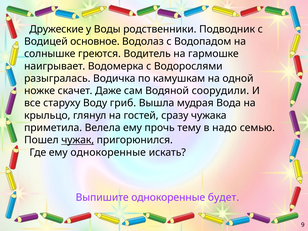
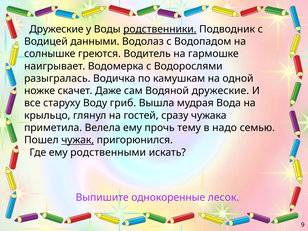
родственники underline: none -> present (160, 29)
основное: основное -> данными (95, 42)
Водяной соорудили: соорудили -> дружеские (220, 91)
ему однокоренные: однокоренные -> родственными (108, 152)
будет: будет -> лесок (224, 198)
